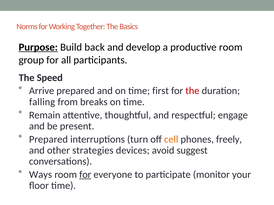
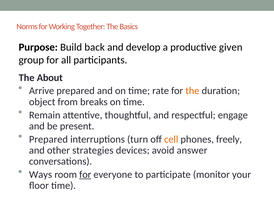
Purpose underline: present -> none (38, 47)
productive room: room -> given (231, 47)
Speed: Speed -> About (50, 78)
first: first -> rate (161, 91)
the colour: red -> orange (192, 91)
falling: falling -> object (42, 102)
suggest: suggest -> answer (192, 151)
